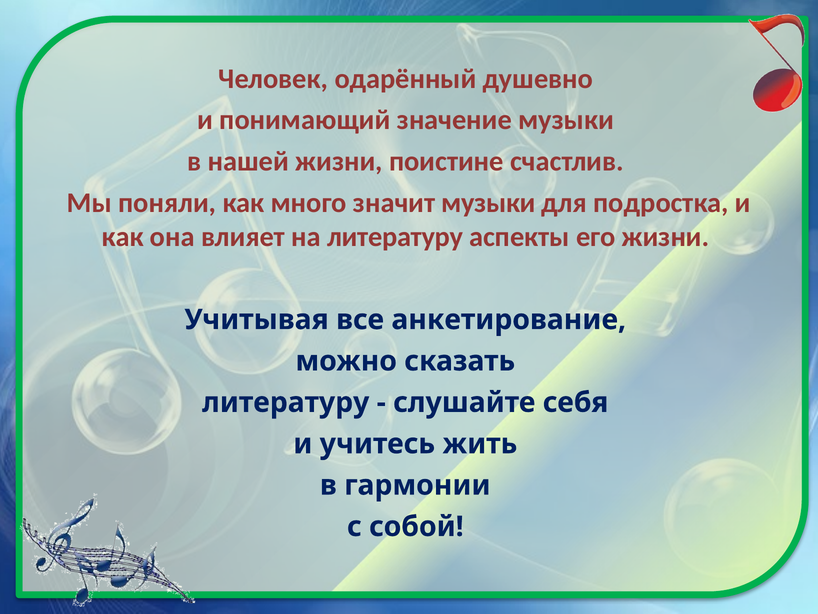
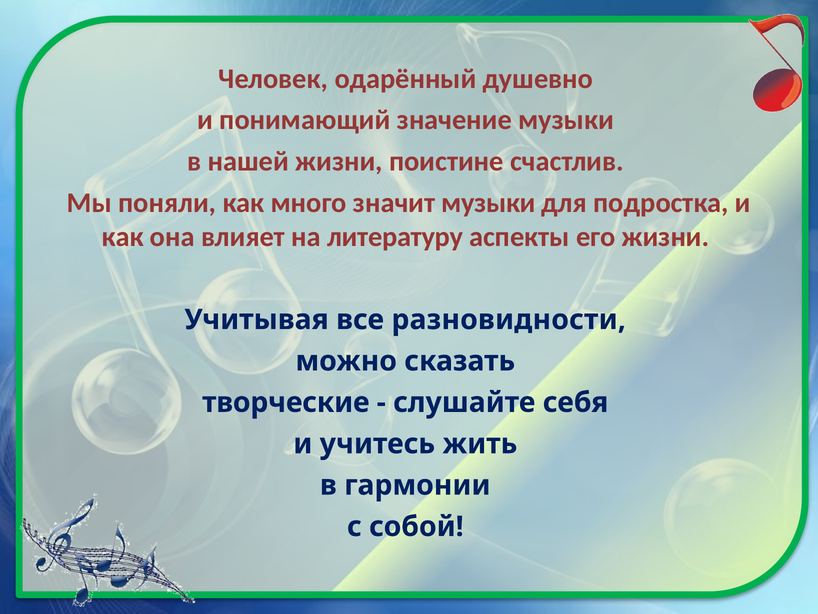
анкетирование: анкетирование -> разновидности (509, 319)
литературу: литературу -> творческие (286, 402)
